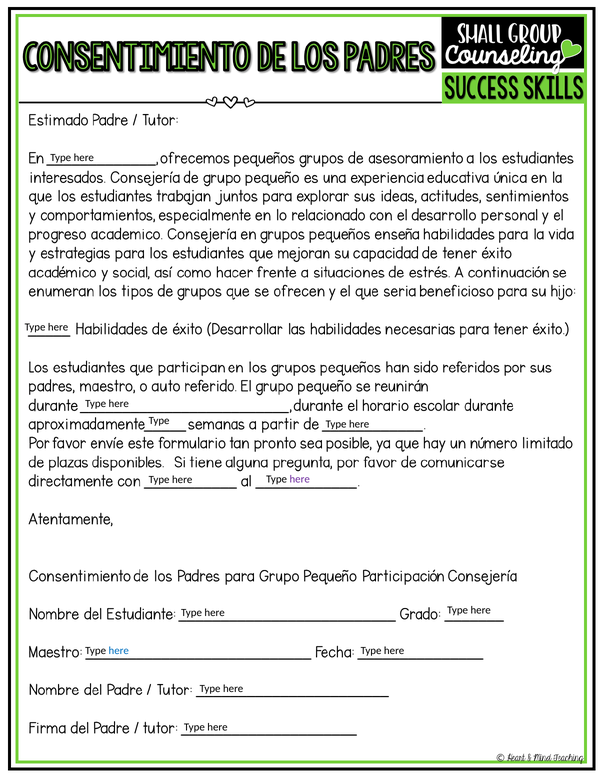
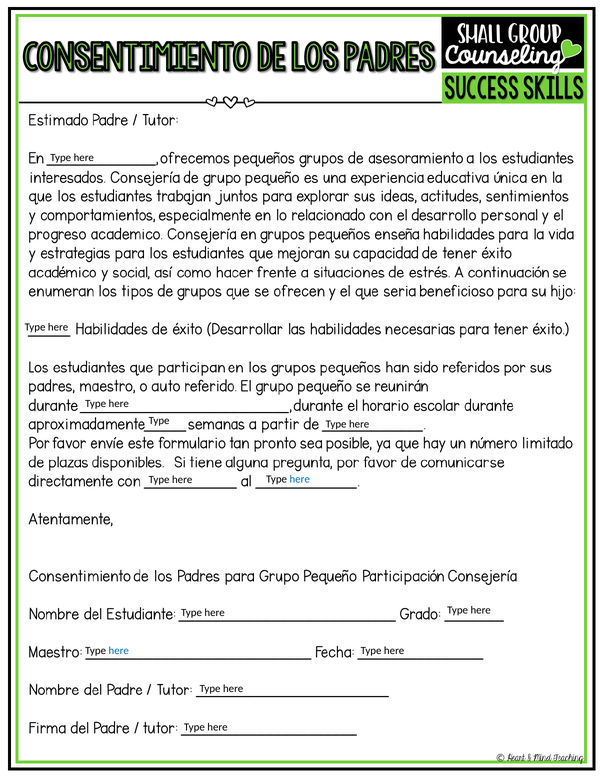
here colour: purple -> blue (300, 479)
